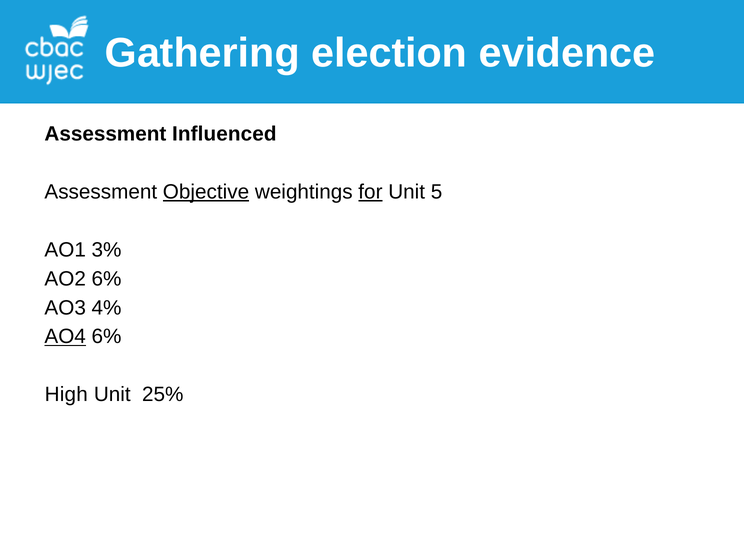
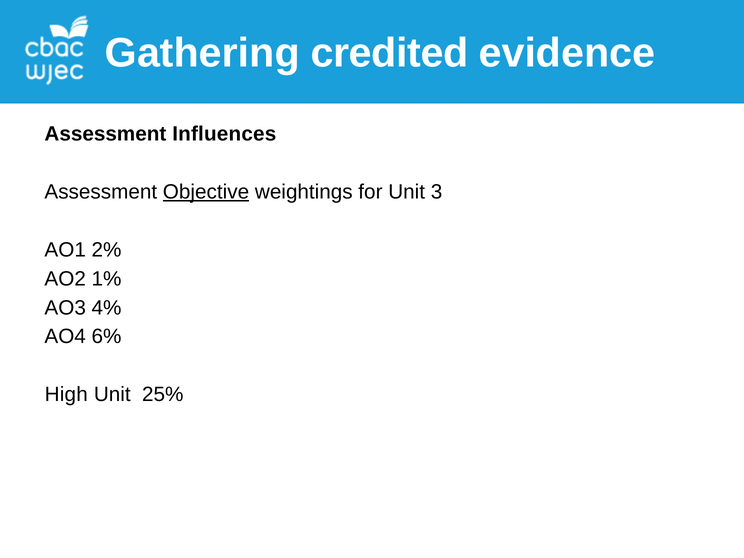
election: election -> credited (389, 53)
Influenced: Influenced -> Influences (224, 134)
for underline: present -> none (370, 192)
5: 5 -> 3 (437, 192)
3%: 3% -> 2% (107, 250)
AO2 6%: 6% -> 1% (107, 279)
AO4 underline: present -> none (65, 337)
